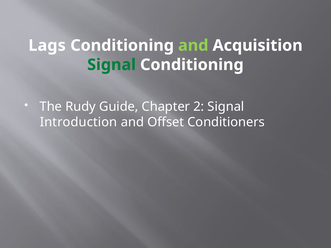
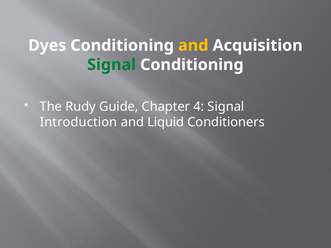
Lags: Lags -> Dyes (47, 45)
and colour: light green -> yellow (193, 45)
2: 2 -> 4 (199, 107)
Offset: Offset -> Liquid (166, 122)
